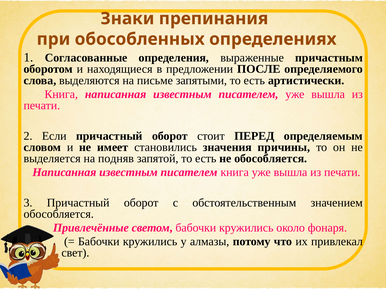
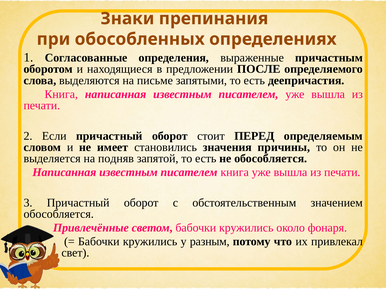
артистически: артистически -> деепричастия (306, 81)
алмазы: алмазы -> разным (210, 242)
